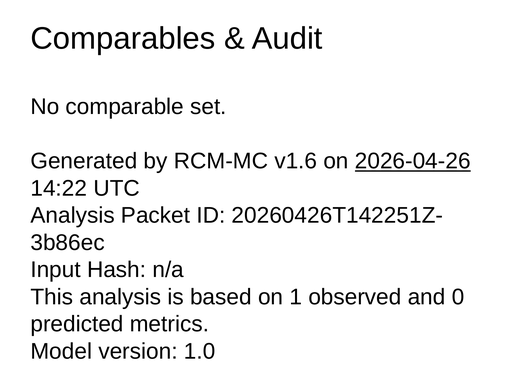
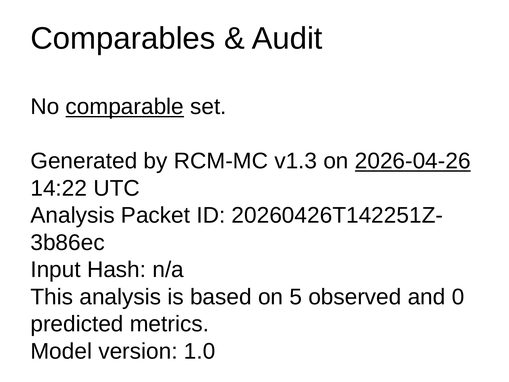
comparable underline: none -> present (125, 107)
v1.6: v1.6 -> v1.3 (296, 161)
1: 1 -> 5 (296, 297)
